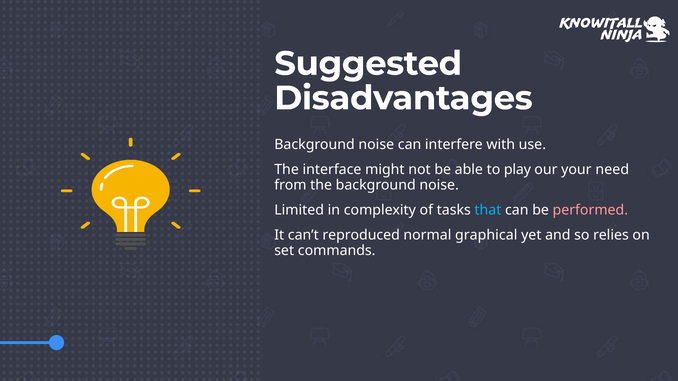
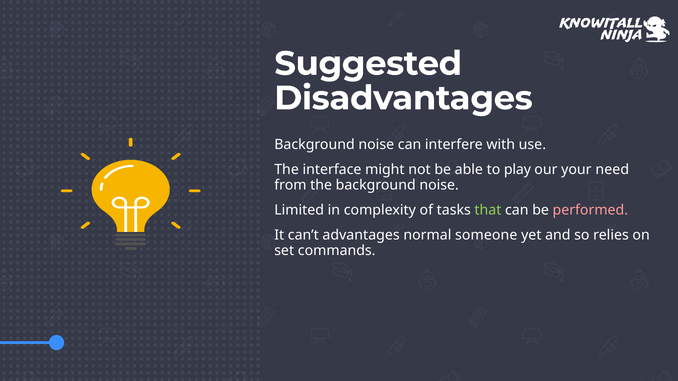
that colour: light blue -> light green (488, 210)
reproduced: reproduced -> advantages (361, 235)
graphical: graphical -> someone (486, 235)
